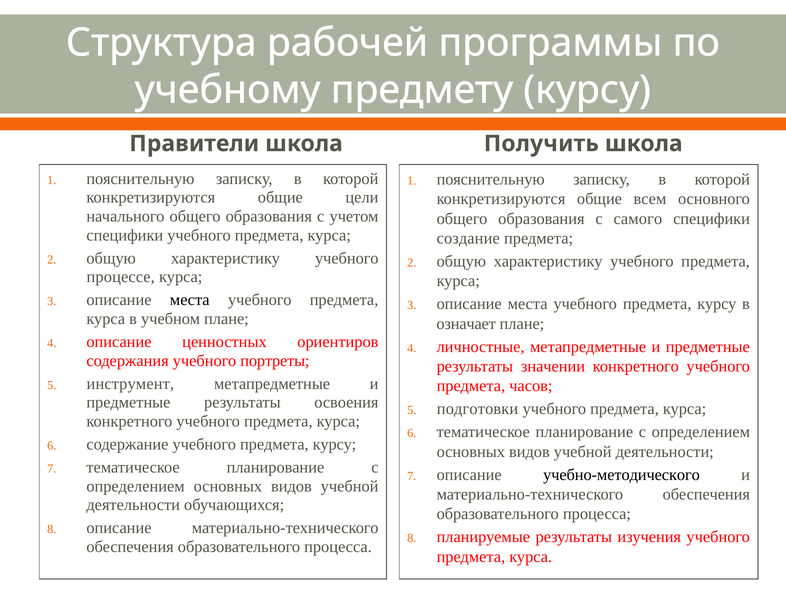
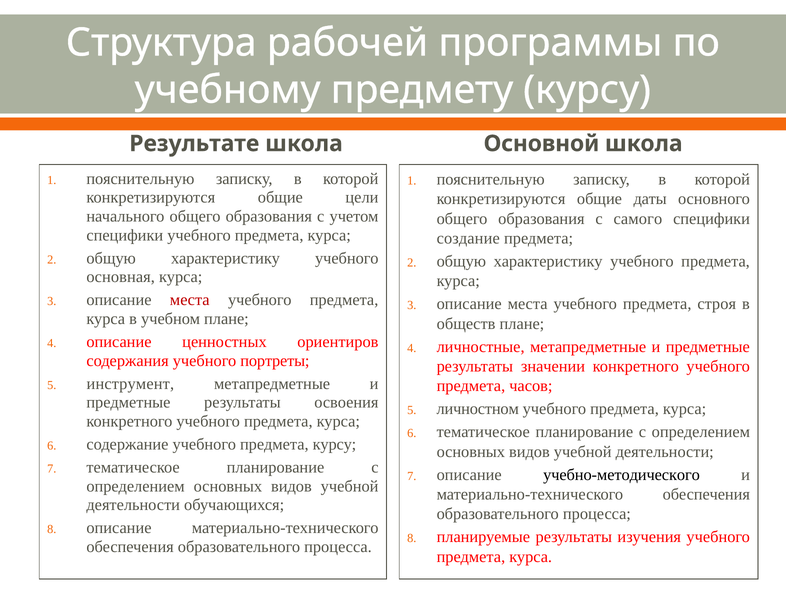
Правители: Правители -> Результате (194, 144)
Получить: Получить -> Основной (541, 144)
всем: всем -> даты (650, 199)
процессе: процессе -> основная (121, 277)
места colour: black -> red (190, 300)
места учебного предмета курсу: курсу -> строя (717, 304)
означает: означает -> обществ (466, 324)
подготовки: подготовки -> личностном (478, 409)
